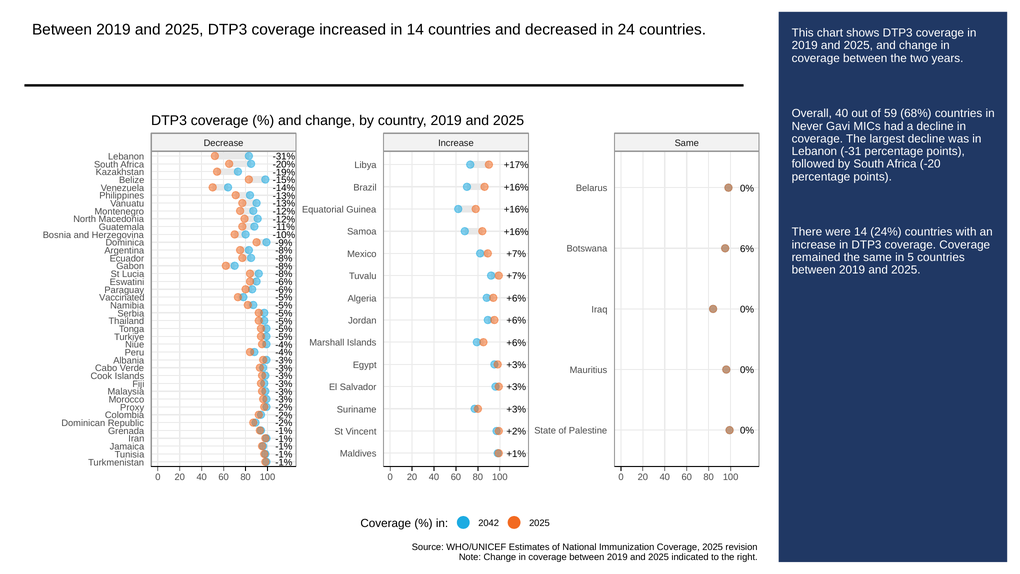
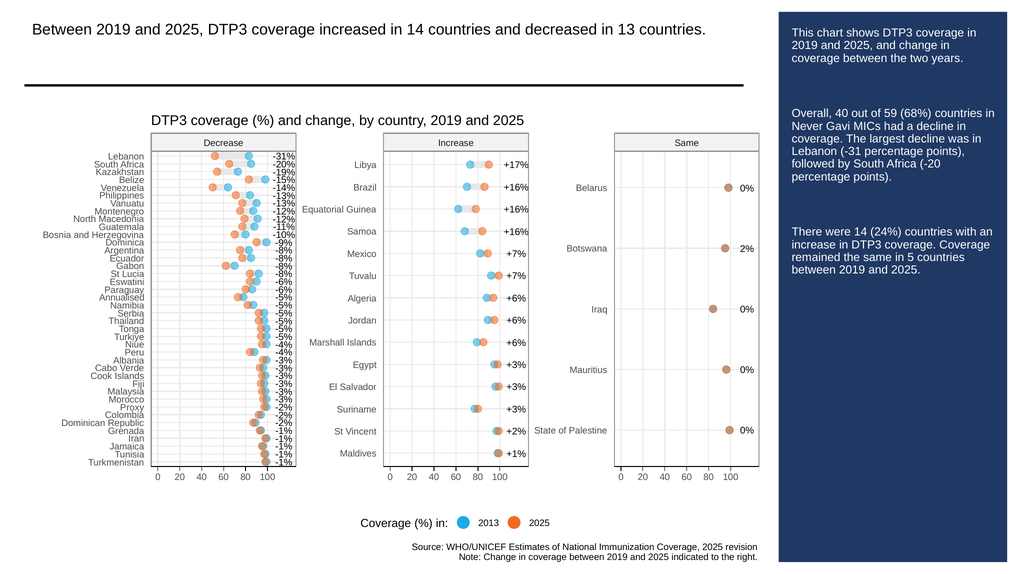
24: 24 -> 13 (626, 29)
6%: 6% -> 2% (747, 249)
Vaccinated: Vaccinated -> Annualised (122, 298)
2042: 2042 -> 2013 (489, 523)
